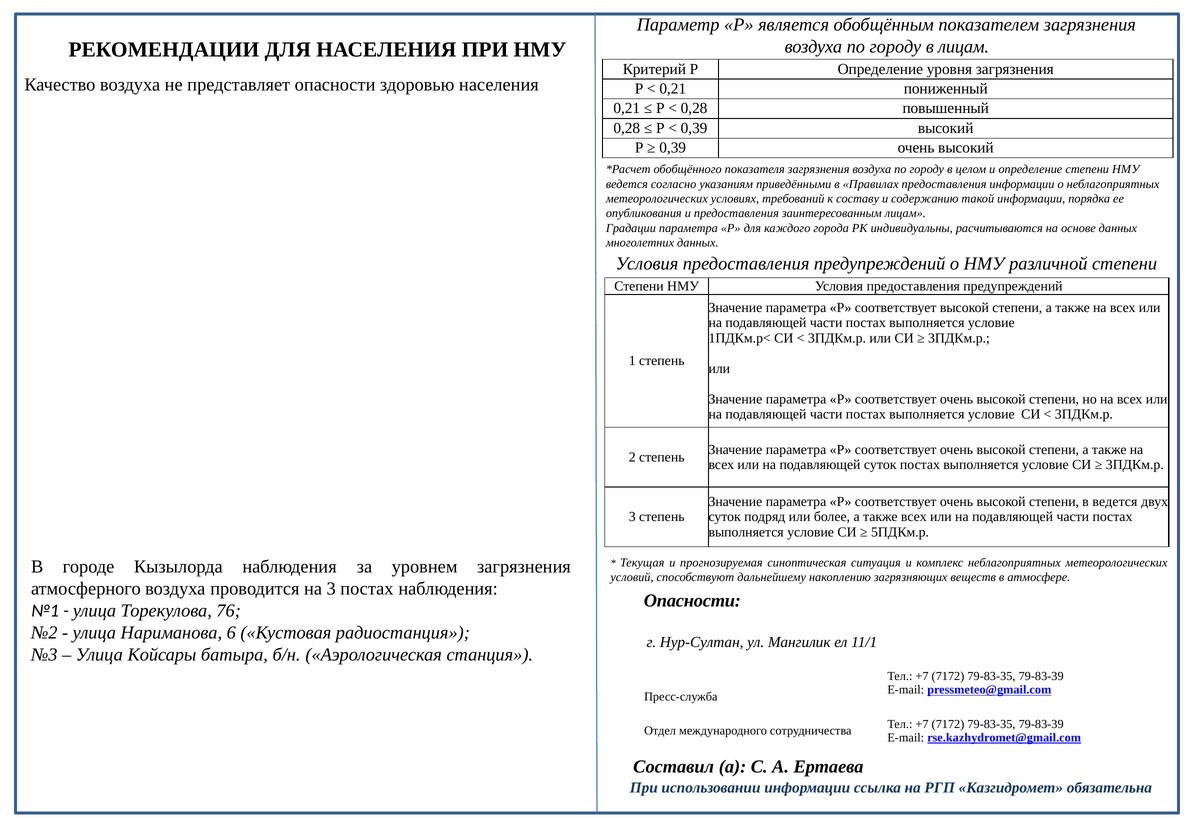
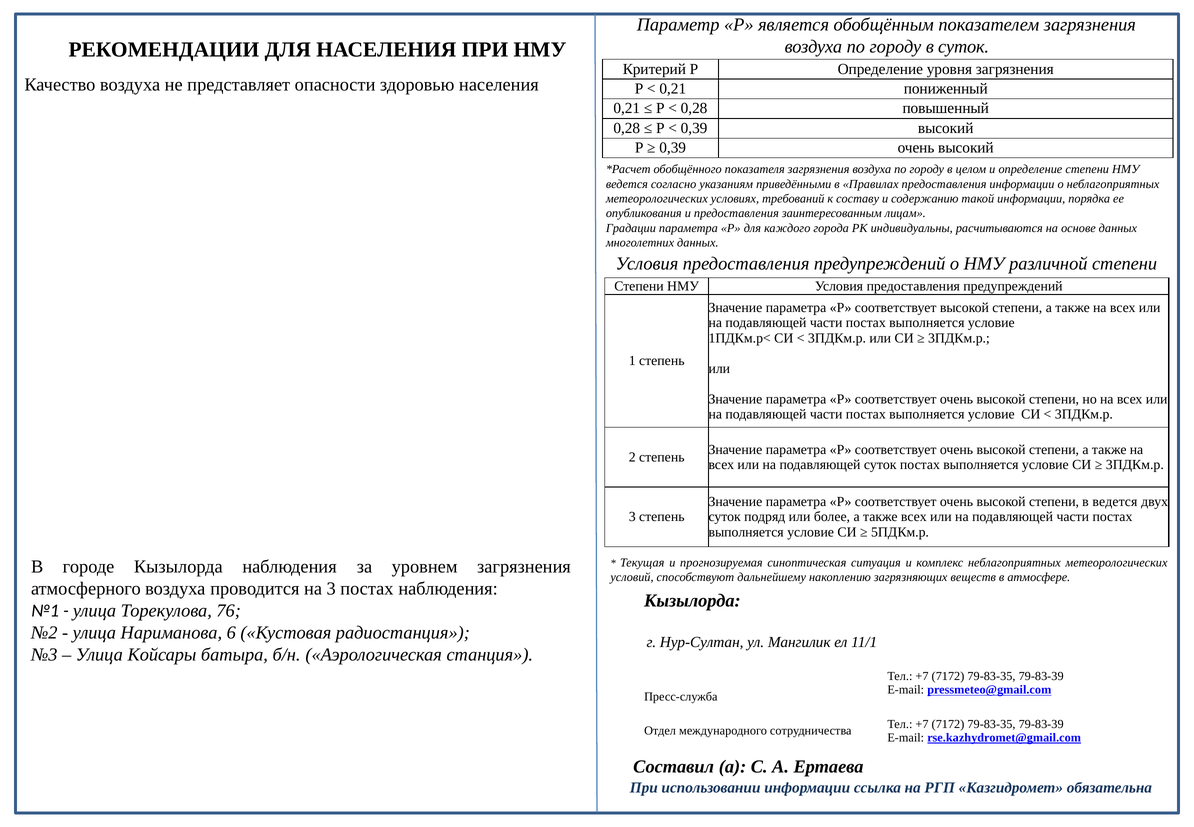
в лицам: лицам -> суток (964, 47)
Опасности: Опасности -> Кызылорда (692, 600)
